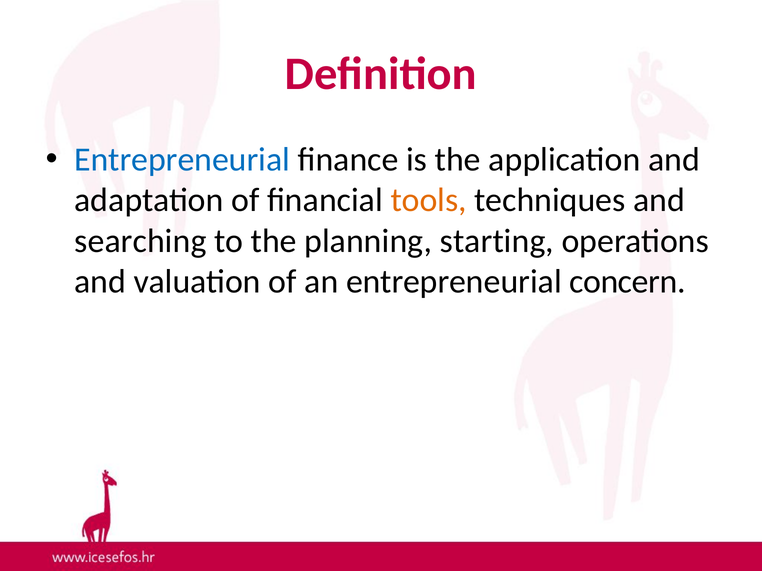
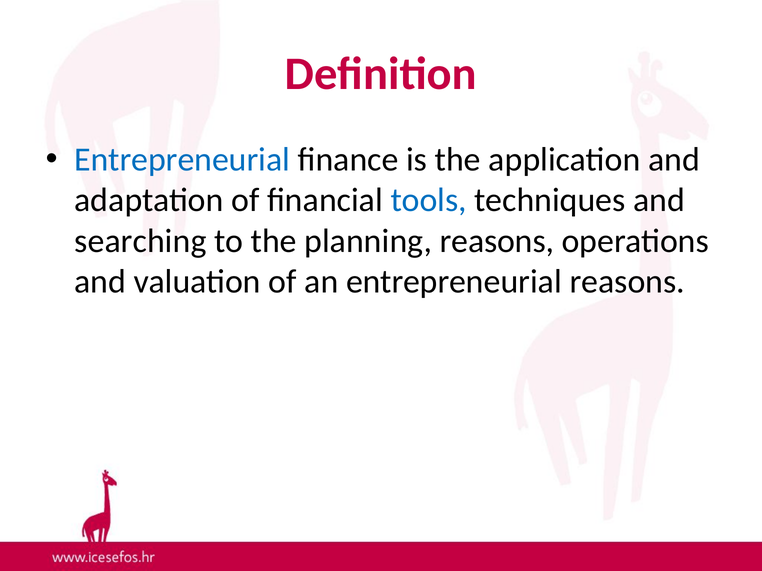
tools colour: orange -> blue (429, 201)
planning starting: starting -> reasons (497, 241)
entrepreneurial concern: concern -> reasons (627, 282)
